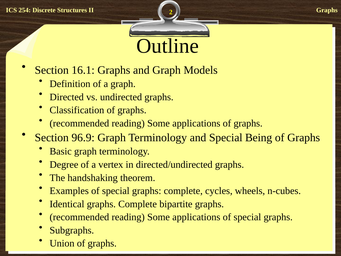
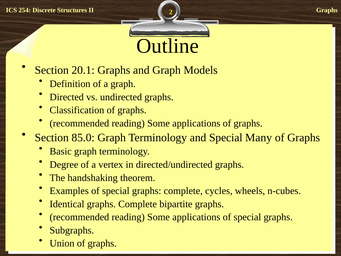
16.1: 16.1 -> 20.1 (83, 70)
96.9: 96.9 -> 85.0 (83, 138)
Being: Being -> Many (259, 138)
